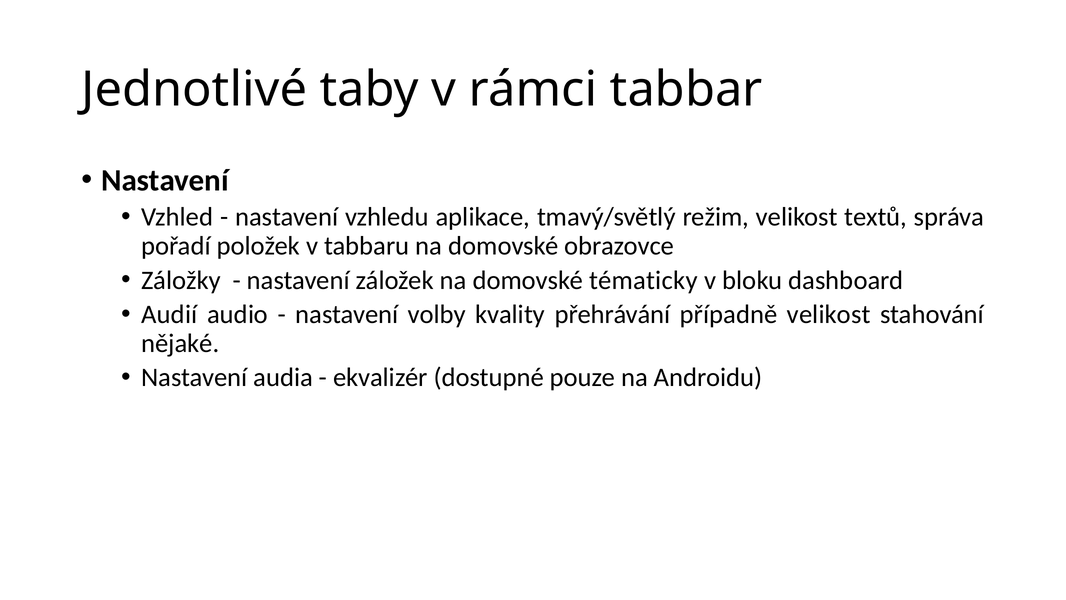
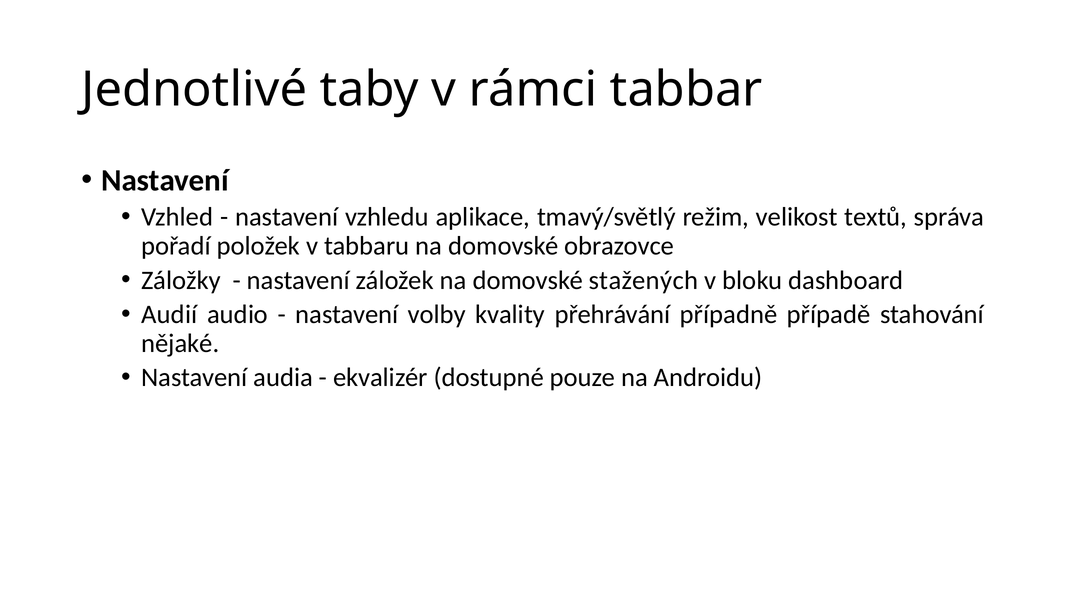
tématicky: tématicky -> stažených (643, 280)
případně velikost: velikost -> případě (829, 314)
